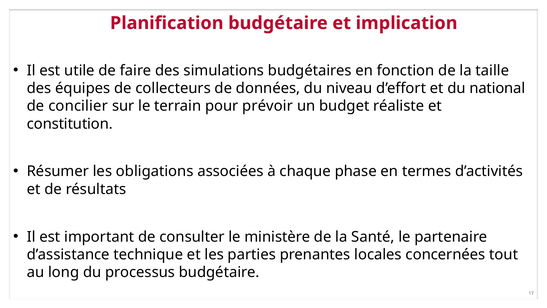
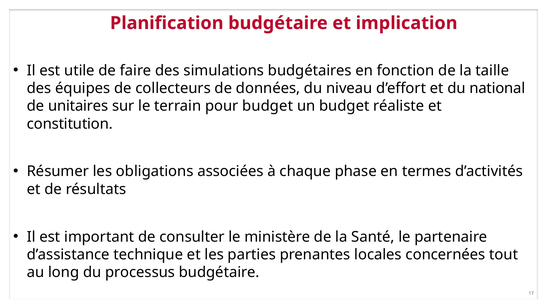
concilier: concilier -> unitaires (78, 106)
pour prévoir: prévoir -> budget (268, 106)
